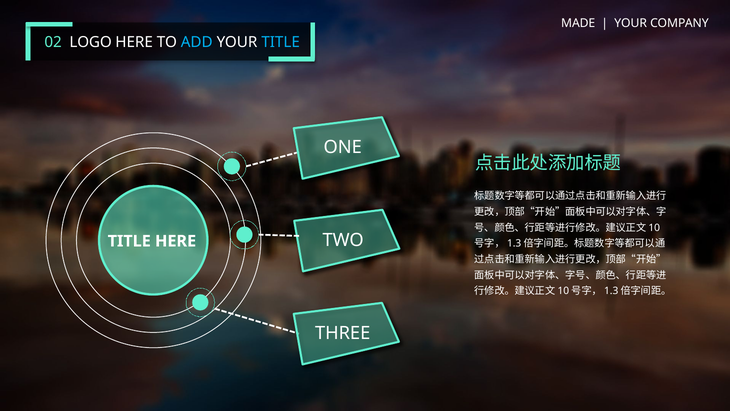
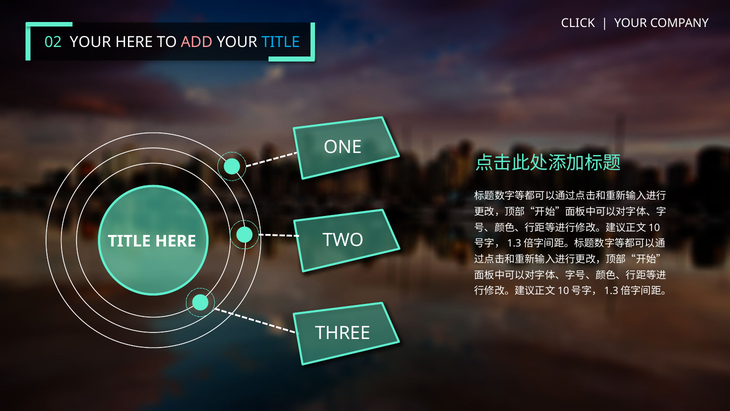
MADE: MADE -> CLICK (578, 23)
02 LOGO: LOGO -> YOUR (90, 42)
ADD colour: light blue -> pink (197, 42)
